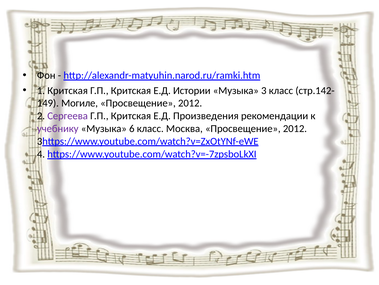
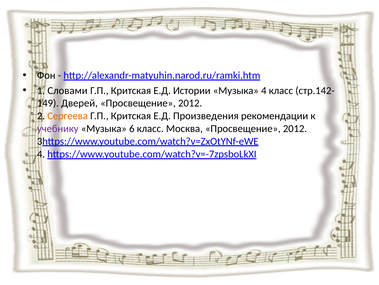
1 Критская: Критская -> Словами (68, 90)
Музыка 3: 3 -> 4 (264, 90)
Могиле: Могиле -> Дверей (79, 103)
Сергеева colour: purple -> orange (68, 116)
